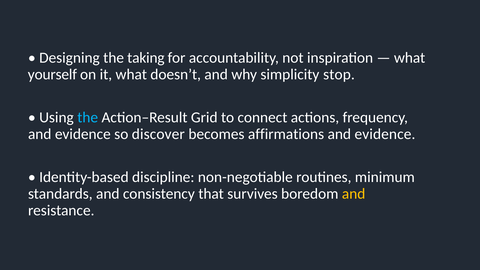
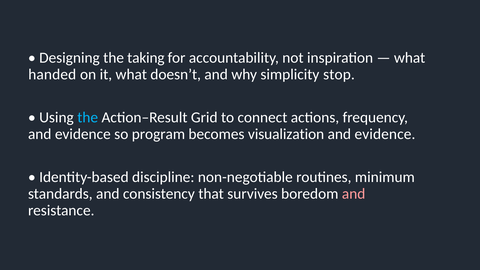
yourself: yourself -> handed (52, 74)
discover: discover -> program (158, 134)
affirmations: affirmations -> visualization (286, 134)
and colour: yellow -> pink (354, 194)
